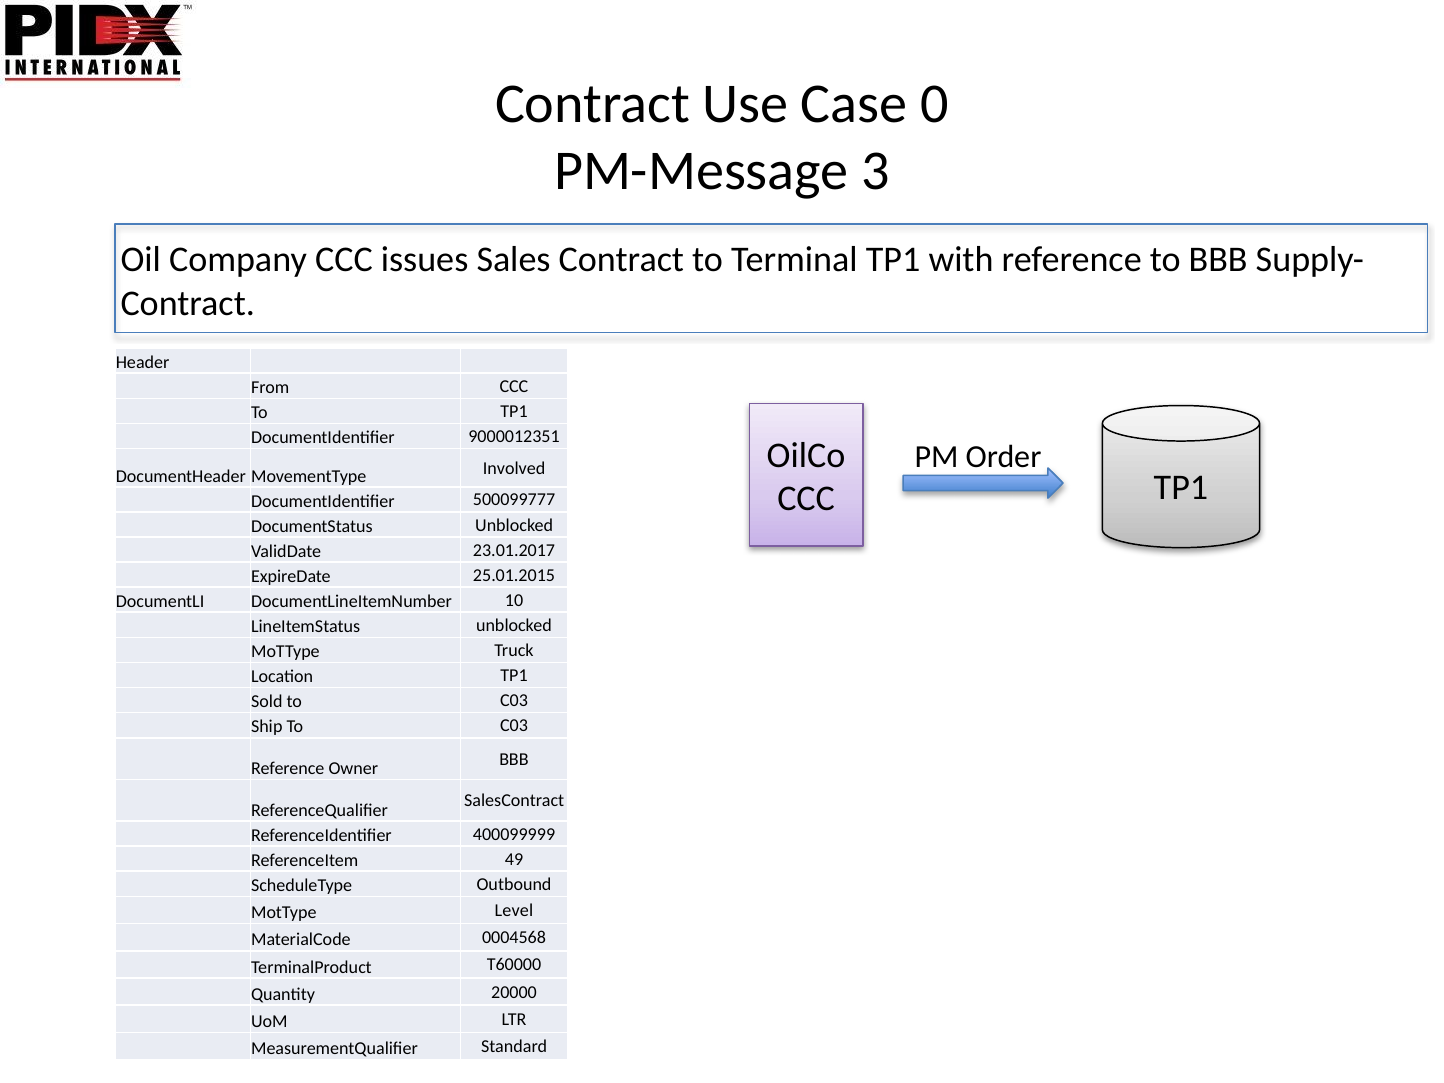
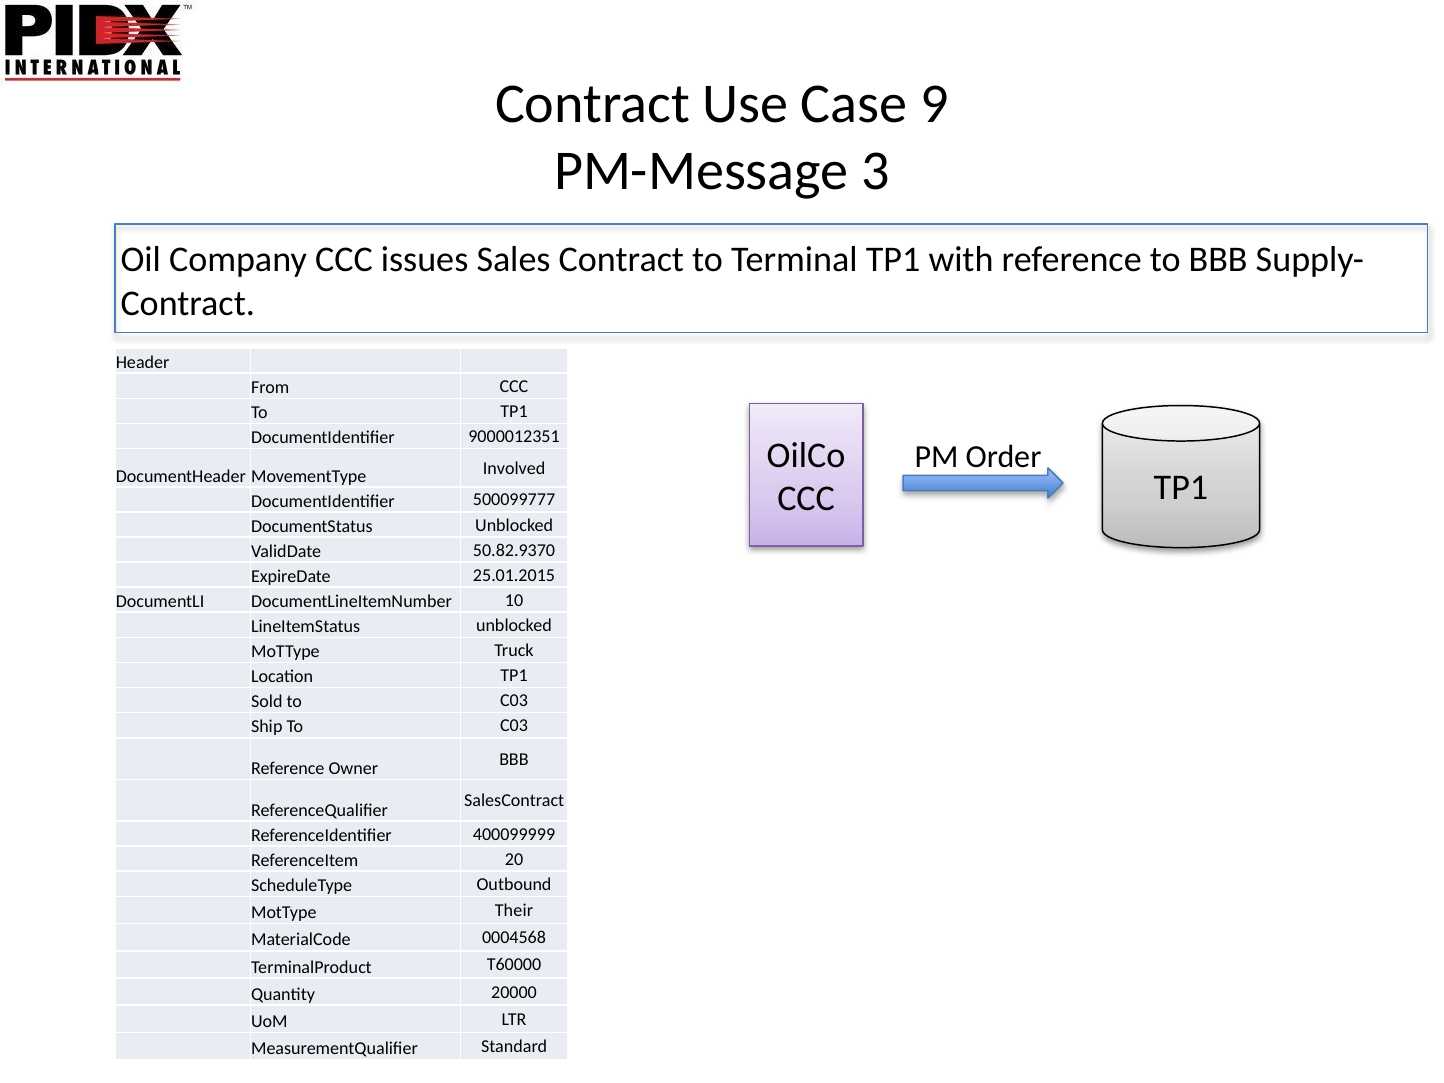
0: 0 -> 9 (934, 104)
23.01.2017: 23.01.2017 -> 50.82.9370 (514, 550)
49: 49 -> 20 (514, 859)
Level: Level -> Their (514, 910)
